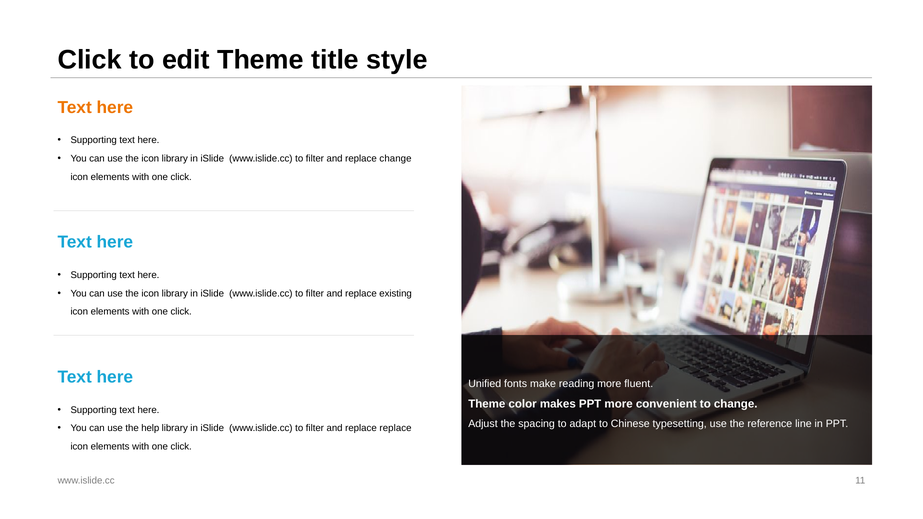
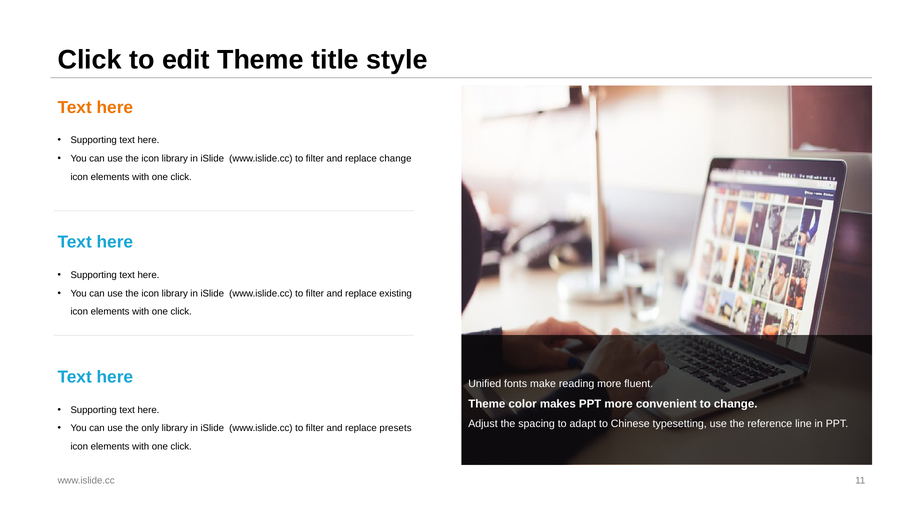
help: help -> only (150, 428)
replace replace: replace -> presets (396, 428)
